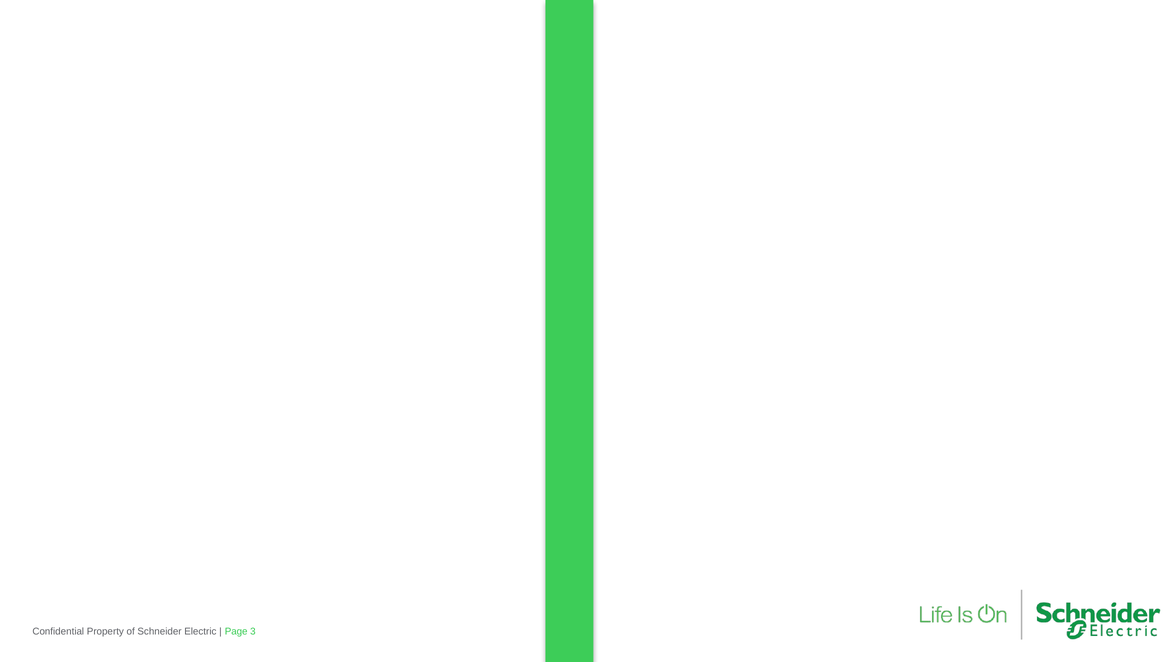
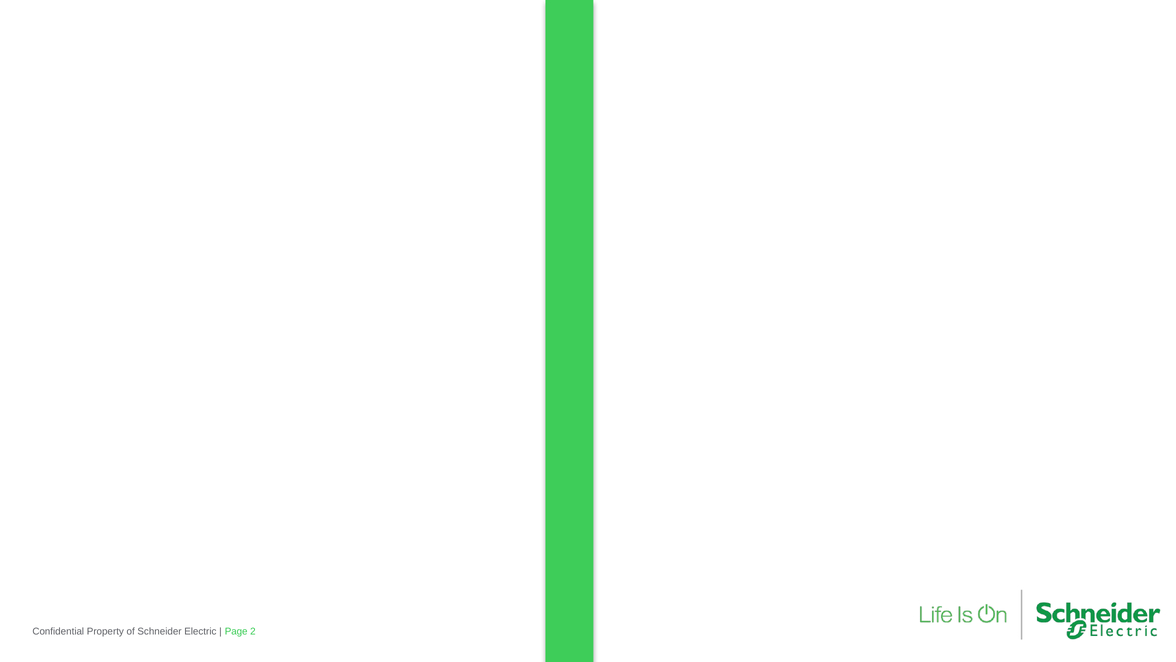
3: 3 -> 2 (253, 631)
